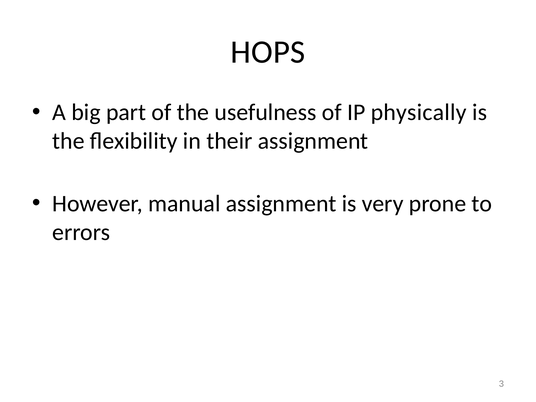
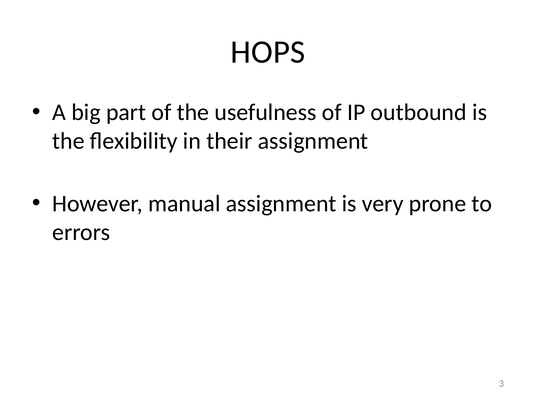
physically: physically -> outbound (419, 112)
